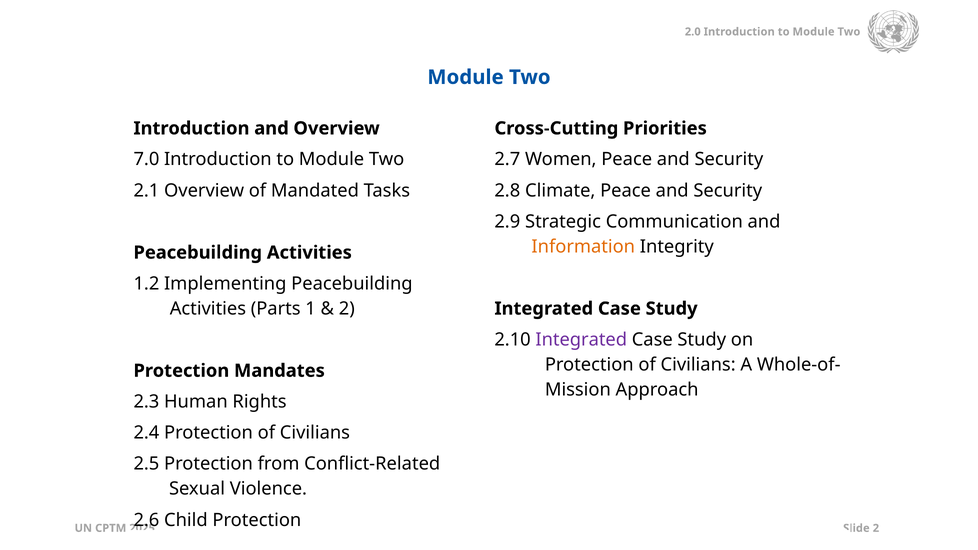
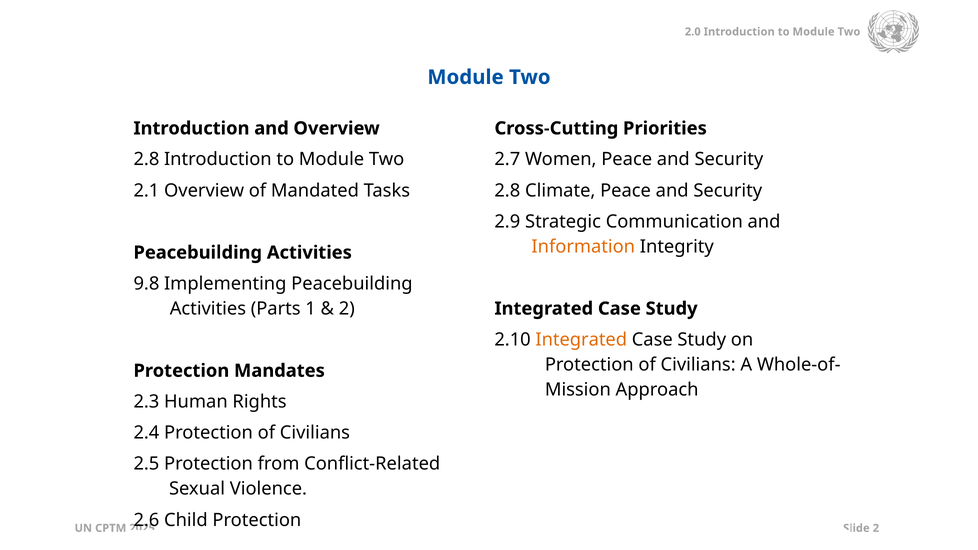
7.0: 7.0 -> 2.8 (146, 159)
1.2: 1.2 -> 9.8 (146, 284)
Integrated colour: purple -> orange (581, 340)
